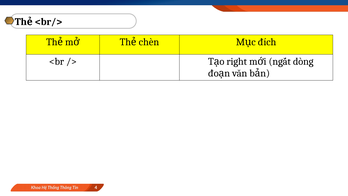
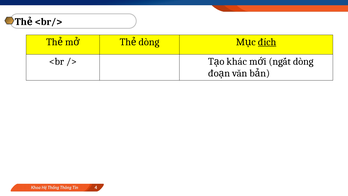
chèn: chèn -> dòng (149, 42)
đích underline: none -> present (267, 42)
right: right -> khác (237, 61)
